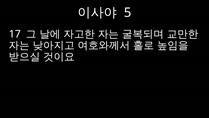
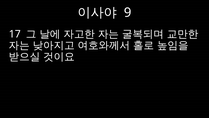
5: 5 -> 9 (128, 13)
